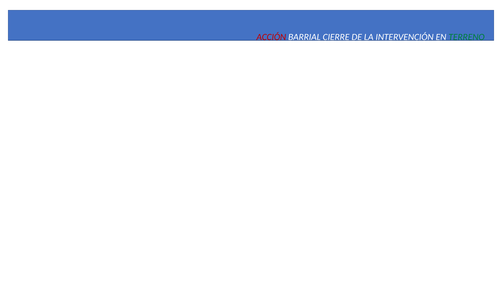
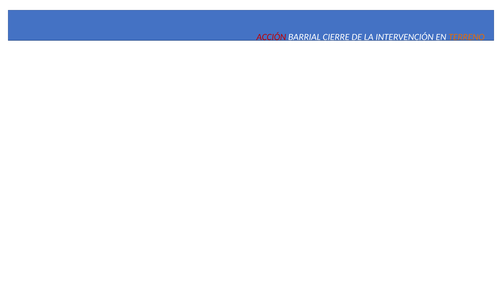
TERRENO colour: green -> orange (467, 37)
